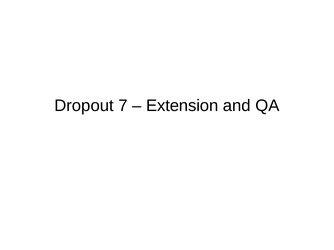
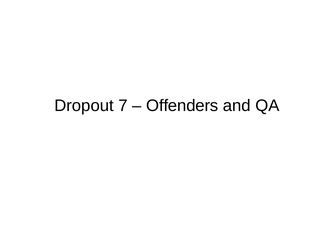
Extension: Extension -> Offenders (182, 106)
